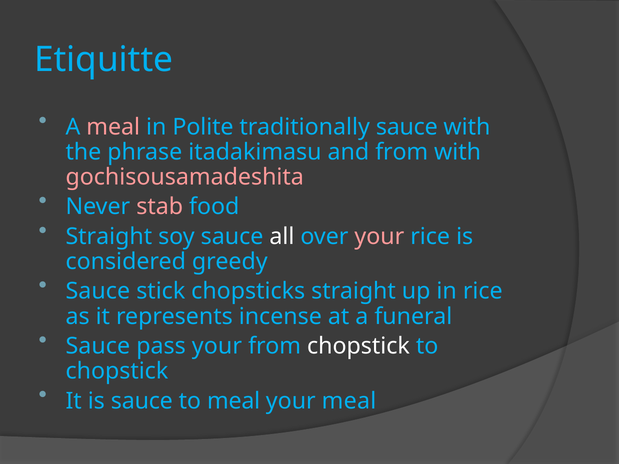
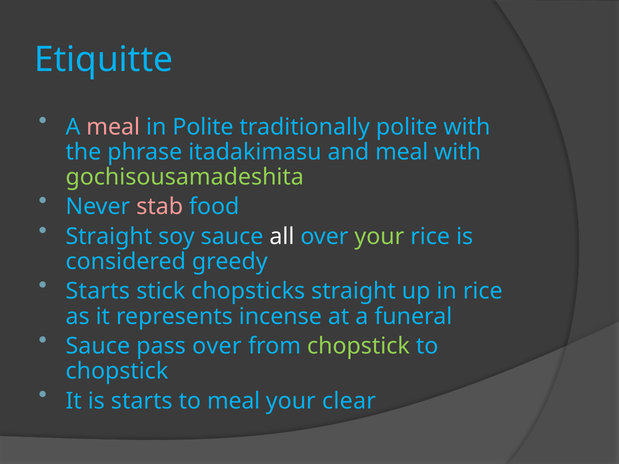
traditionally sauce: sauce -> polite (407, 127)
and from: from -> meal (402, 152)
gochisousamadeshita colour: pink -> light green (185, 177)
your colour: pink -> light green (379, 237)
Sauce: Sauce -> Starts (98, 291)
pass your: your -> over (217, 346)
chopstick colour: white -> light green (358, 346)
is sauce: sauce -> starts (142, 401)
your meal: meal -> clear (349, 401)
